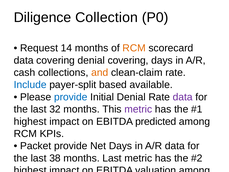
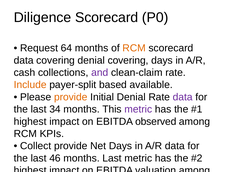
Diligence Collection: Collection -> Scorecard (107, 17)
14: 14 -> 64 (66, 48)
and colour: orange -> purple (100, 72)
Include colour: blue -> orange (30, 85)
provide colour: blue -> orange (71, 97)
32: 32 -> 34 (55, 109)
predicted: predicted -> observed (156, 121)
Packet: Packet -> Collect (36, 146)
38: 38 -> 46 (55, 158)
